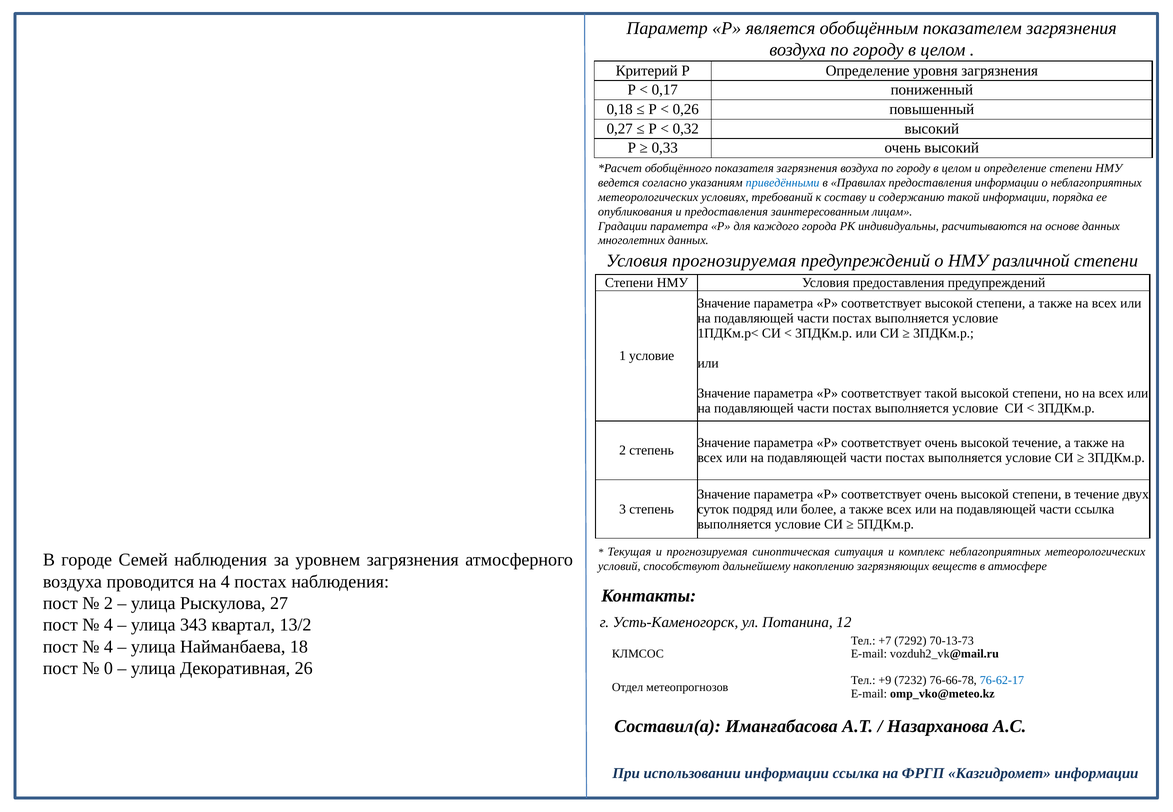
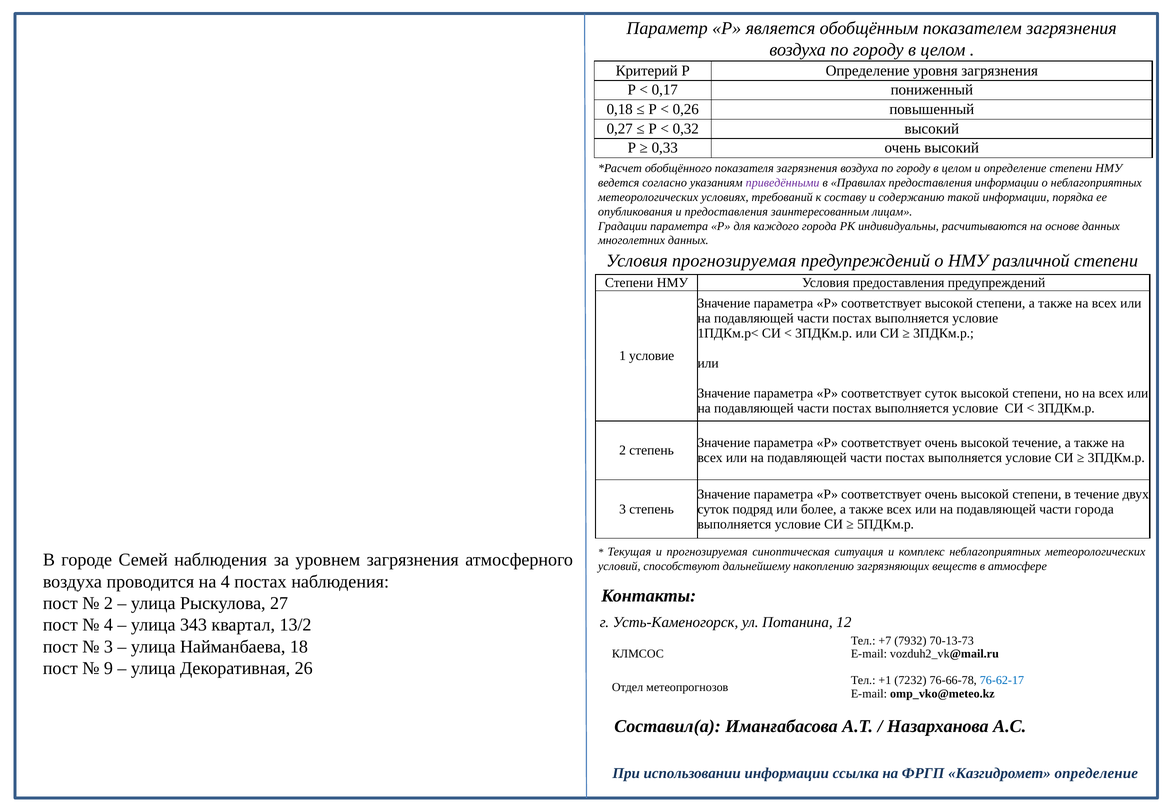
приведёнными colour: blue -> purple (783, 183)
соответствует такой: такой -> суток (941, 394)
части ссылка: ссылка -> города (1094, 509)
7292: 7292 -> 7932 (910, 641)
4: 4 -> 3 (108, 647)
0: 0 -> 9 (108, 668)
+9: +9 -> +1 (885, 680)
Казгидромет информации: информации -> определение (1096, 773)
